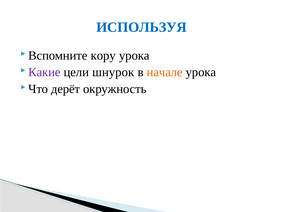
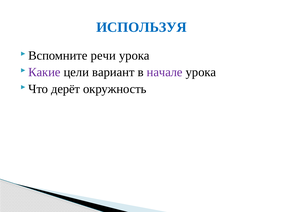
кору: кору -> речи (103, 56)
шнурок: шнурок -> вариант (113, 72)
начале colour: orange -> purple (165, 72)
